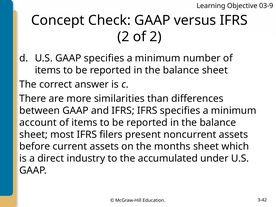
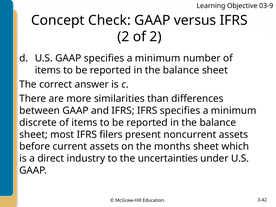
account: account -> discrete (38, 123)
accumulated: accumulated -> uncertainties (168, 158)
